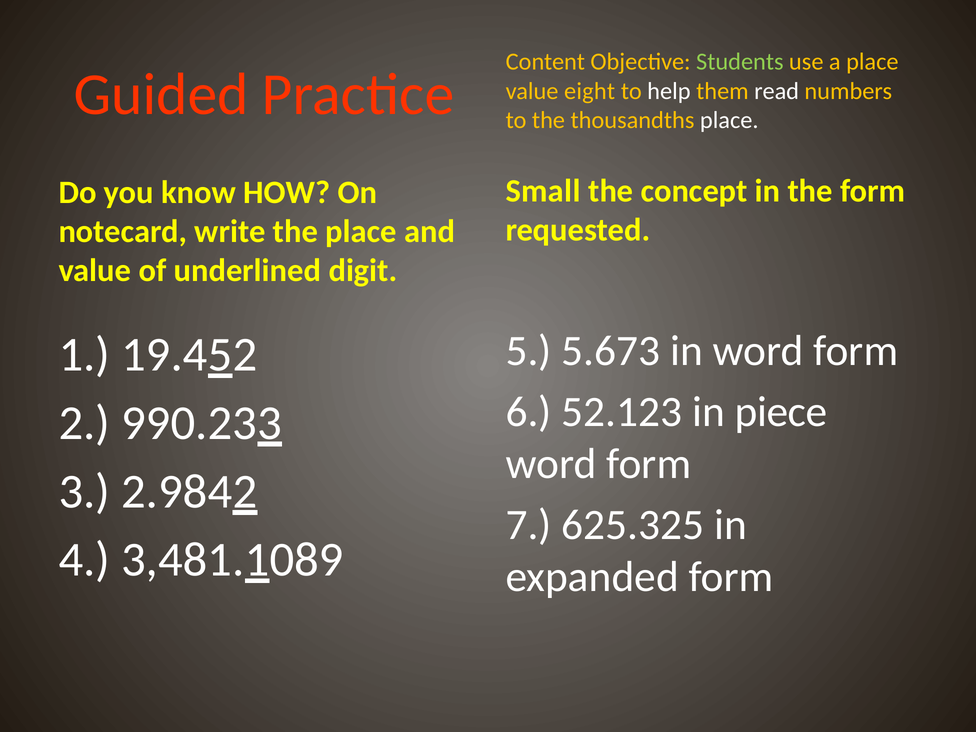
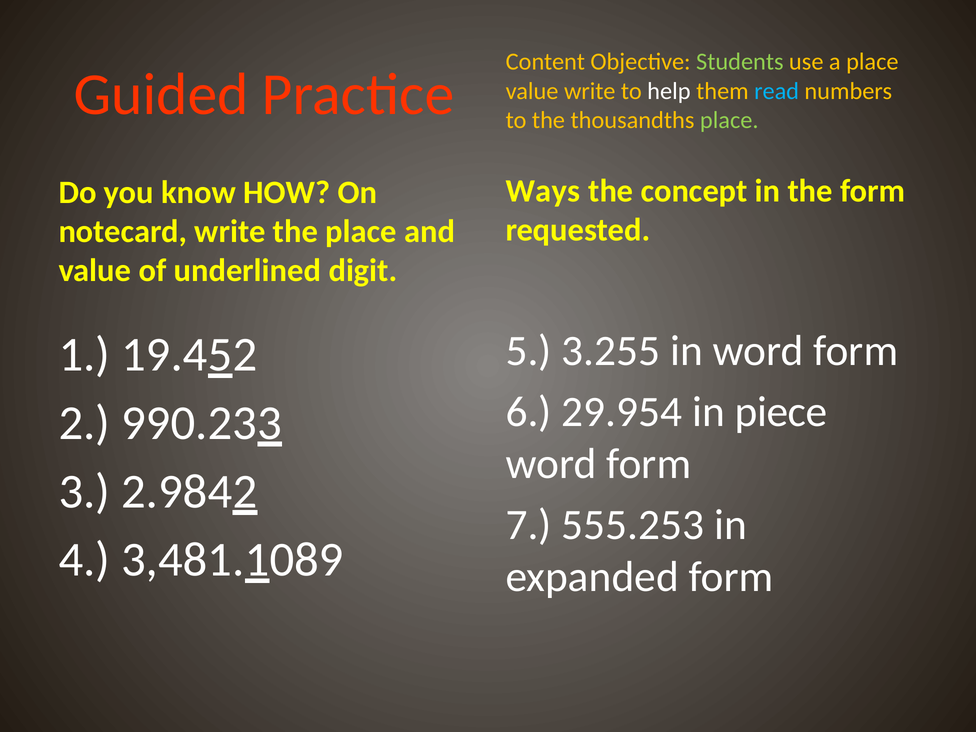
value eight: eight -> write (590, 91)
read colour: white -> light blue (777, 91)
place colour: white -> light green (729, 120)
Small: Small -> Ways (543, 191)
5.673: 5.673 -> 3.255 (611, 351)
52.123: 52.123 -> 29.954 (622, 412)
625.325: 625.325 -> 555.253 (633, 525)
